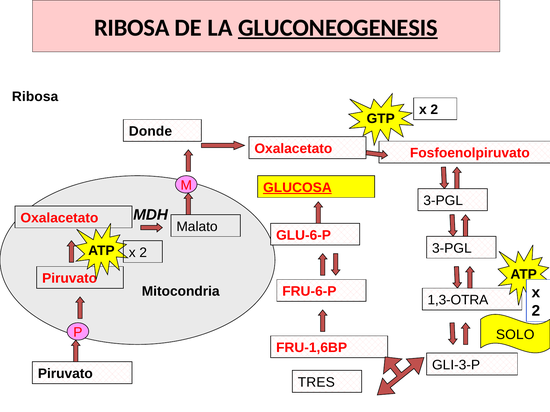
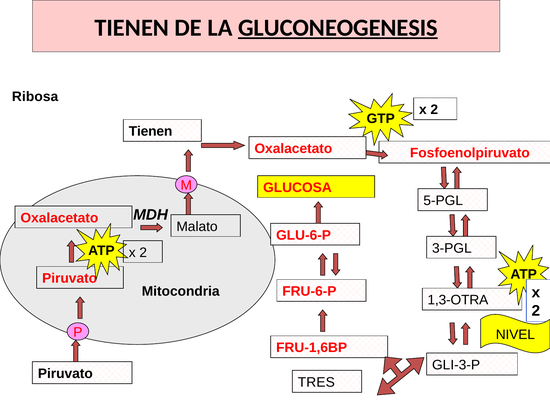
RIBOSA: RIBOSA -> TIENEN (132, 28)
Donde: Donde -> Tienen (151, 132)
GLUCOSA underline: present -> none (297, 188)
3-PGL: 3-PGL -> 5-PGL (443, 201)
SOLO: SOLO -> NIVEL (515, 335)
